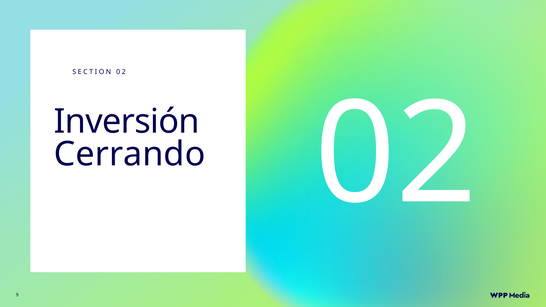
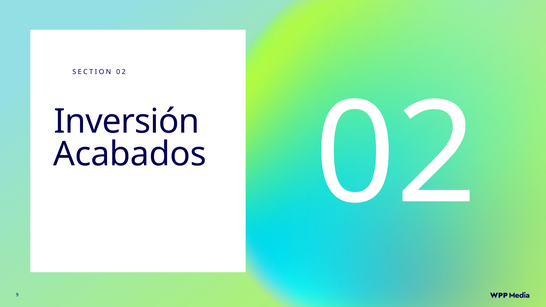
Cerrando: Cerrando -> Acabados (130, 154)
